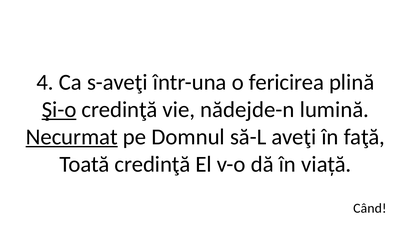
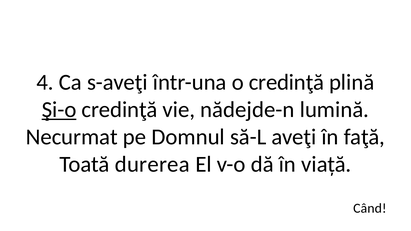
o fericirea: fericirea -> credinţă (286, 82)
Necurmat underline: present -> none (72, 137)
Toată credinţă: credinţă -> durerea (152, 164)
